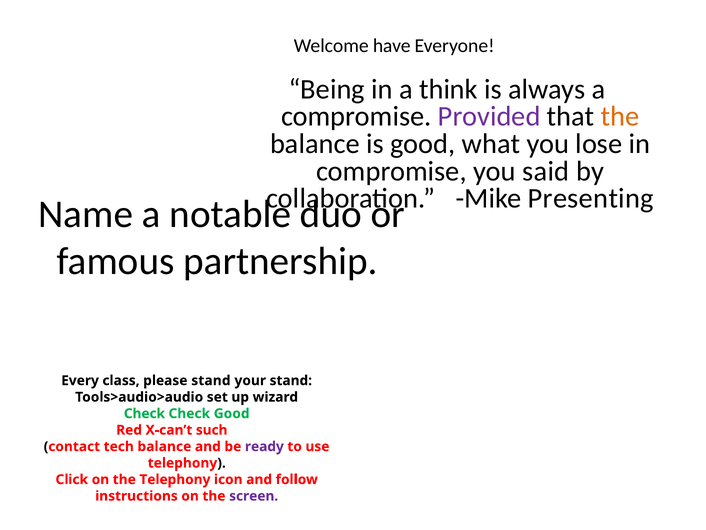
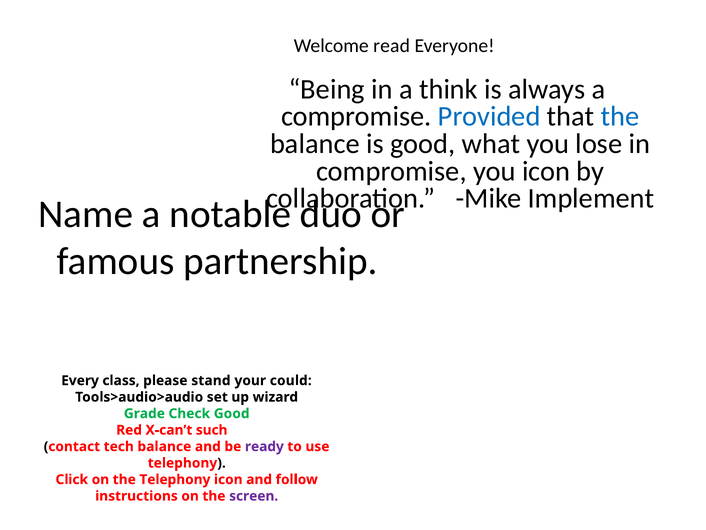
have: have -> read (392, 46)
Provided colour: purple -> blue (489, 116)
the colour: orange -> blue (620, 116)
you said: said -> icon (546, 171)
Presenting: Presenting -> Implement (591, 198)
your stand: stand -> could (291, 380)
Check: Check -> Grade (144, 413)
